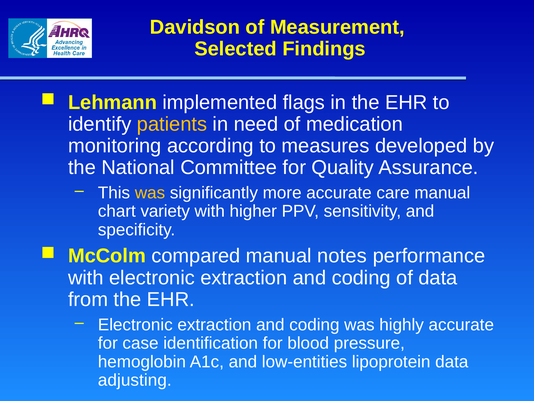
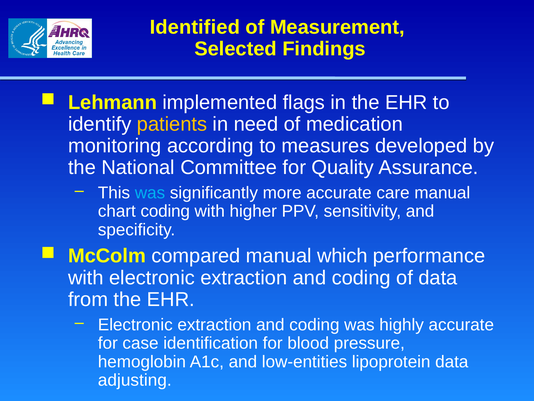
Davidson: Davidson -> Identified (195, 27)
was colour: yellow -> light blue (150, 193)
chart variety: variety -> coding (165, 211)
notes: notes -> which (342, 256)
